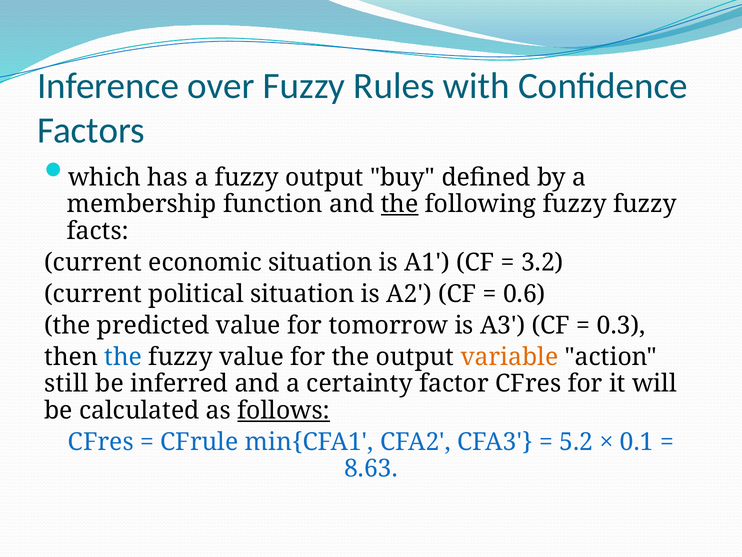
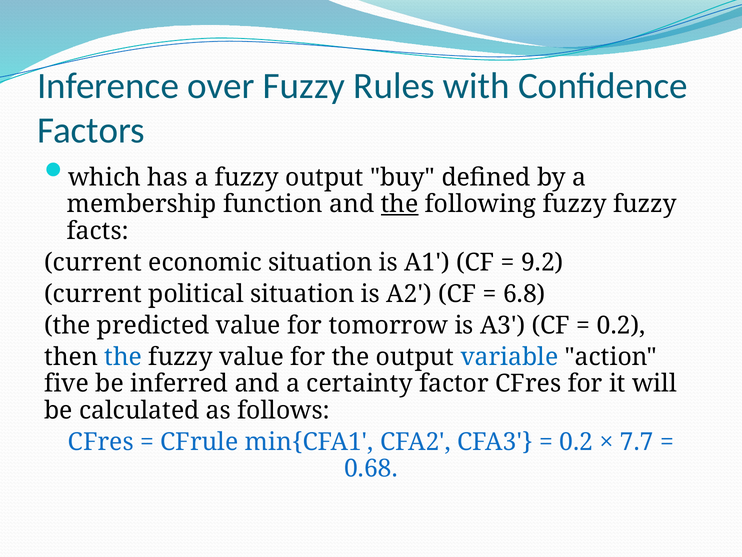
3.2: 3.2 -> 9.2 (542, 262)
0.6: 0.6 -> 6.8 (524, 294)
0.3: 0.3 -> 0.2 (621, 325)
variable colour: orange -> blue (509, 357)
still: still -> five (67, 383)
follows underline: present -> none (284, 410)
5.2: 5.2 -> 0.2 (576, 442)
0.1: 0.1 -> 7.7 (637, 442)
8.63: 8.63 -> 0.68 (371, 468)
